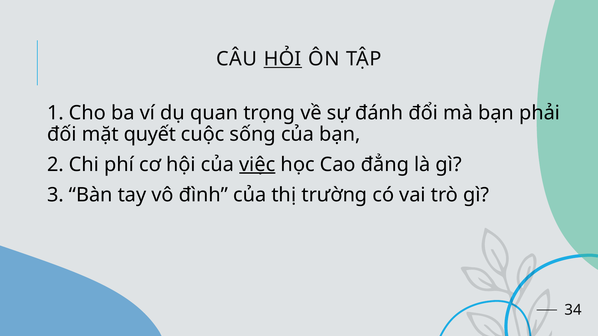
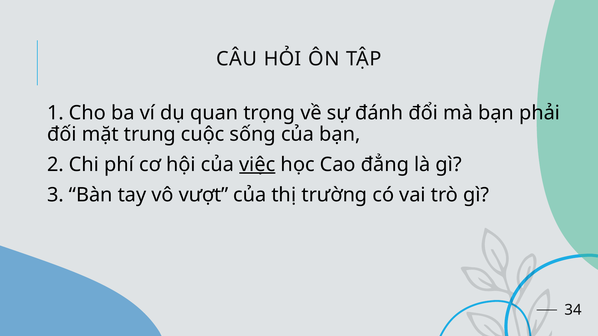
HỎI underline: present -> none (283, 59)
quyết: quyết -> trung (150, 134)
đình: đình -> vượt (204, 195)
